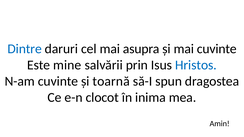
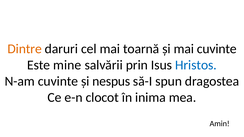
Dintre colour: blue -> orange (25, 49)
asupra: asupra -> toarnă (141, 49)
toarnă: toarnă -> nespus (111, 81)
